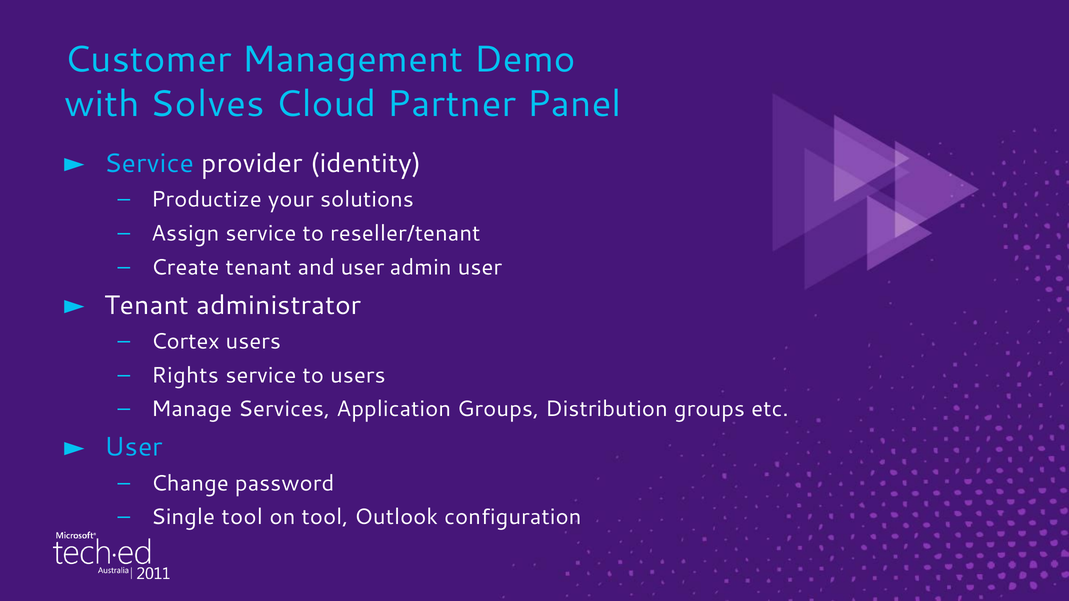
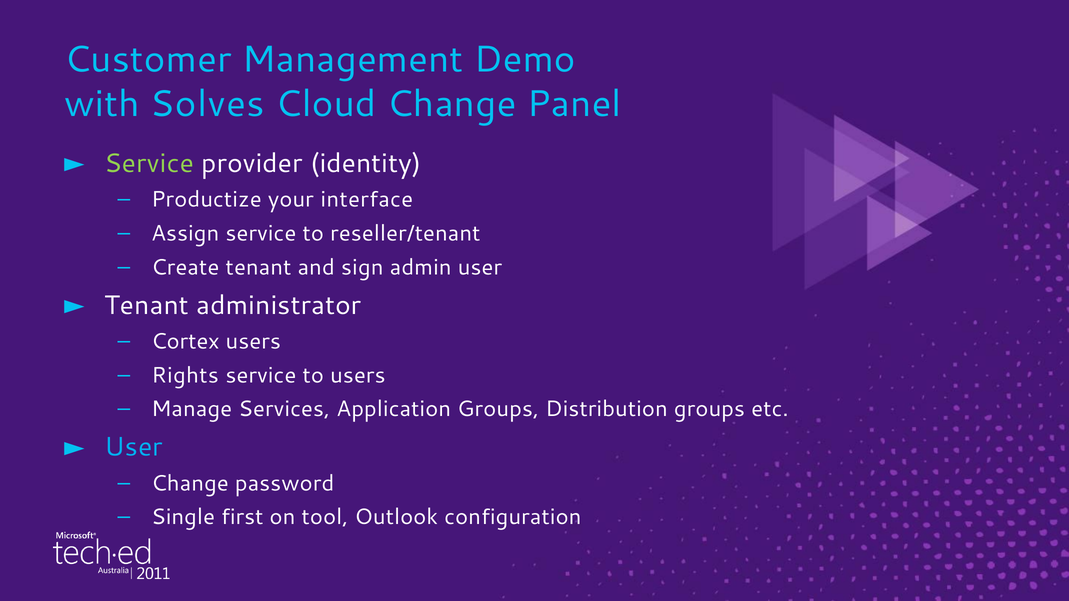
Cloud Partner: Partner -> Change (452, 104)
Service colour: light blue -> light green (149, 164)
solutions: solutions -> interface (367, 200)
and user: user -> sign (362, 267)
Single tool: tool -> first (242, 517)
